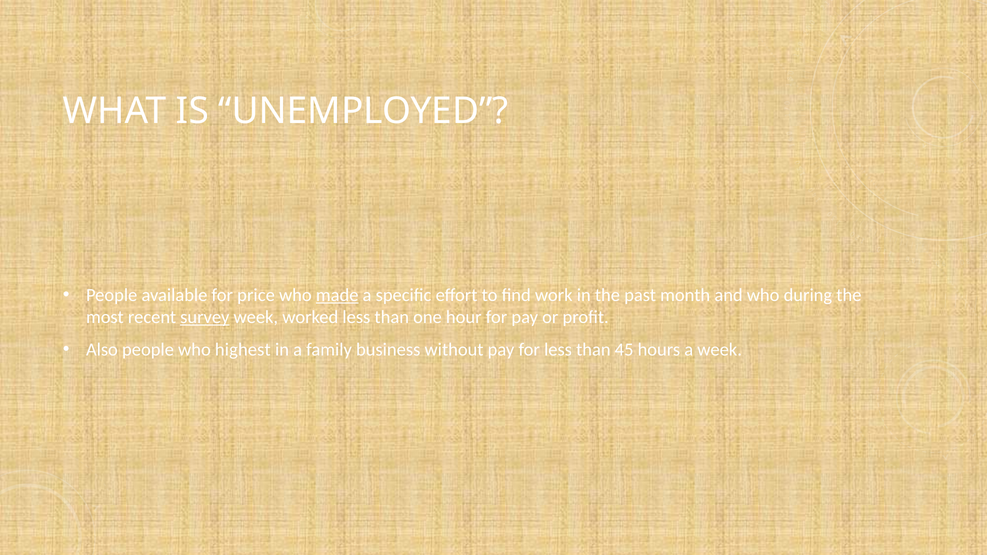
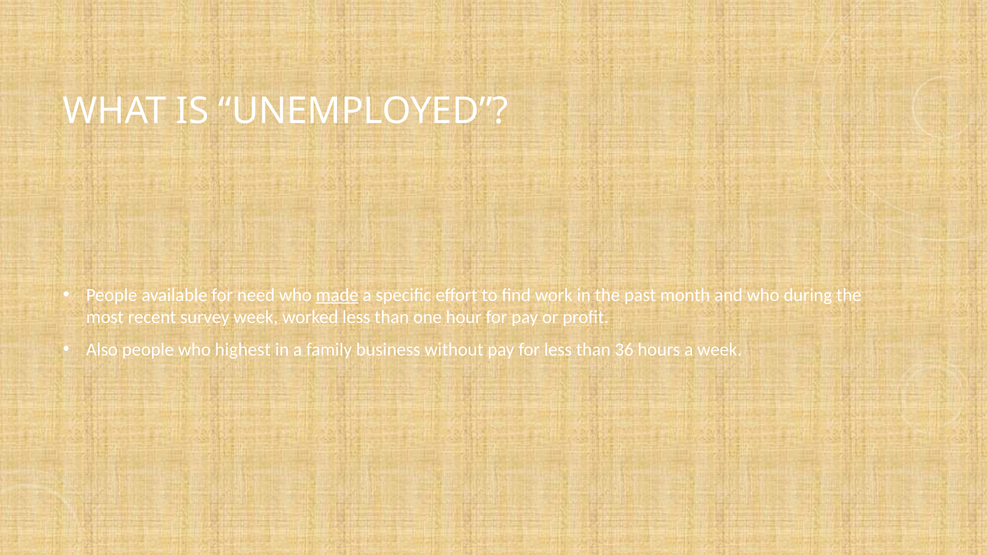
price: price -> need (256, 295)
survey underline: present -> none (205, 317)
45: 45 -> 36 (624, 350)
